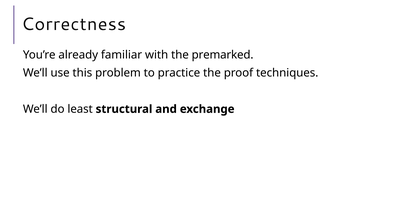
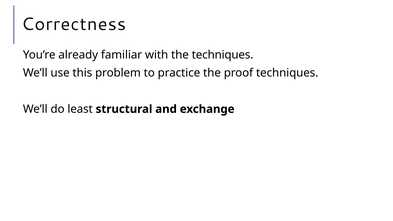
the premarked: premarked -> techniques (223, 55)
